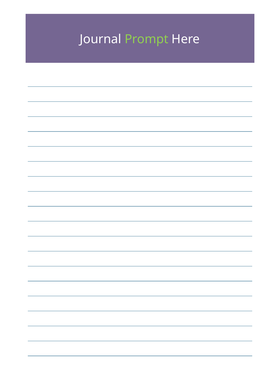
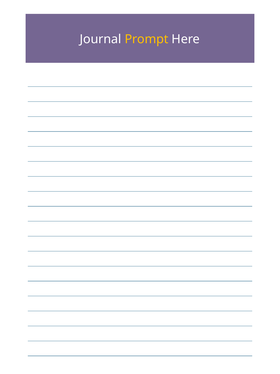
Prompt colour: light green -> yellow (146, 39)
